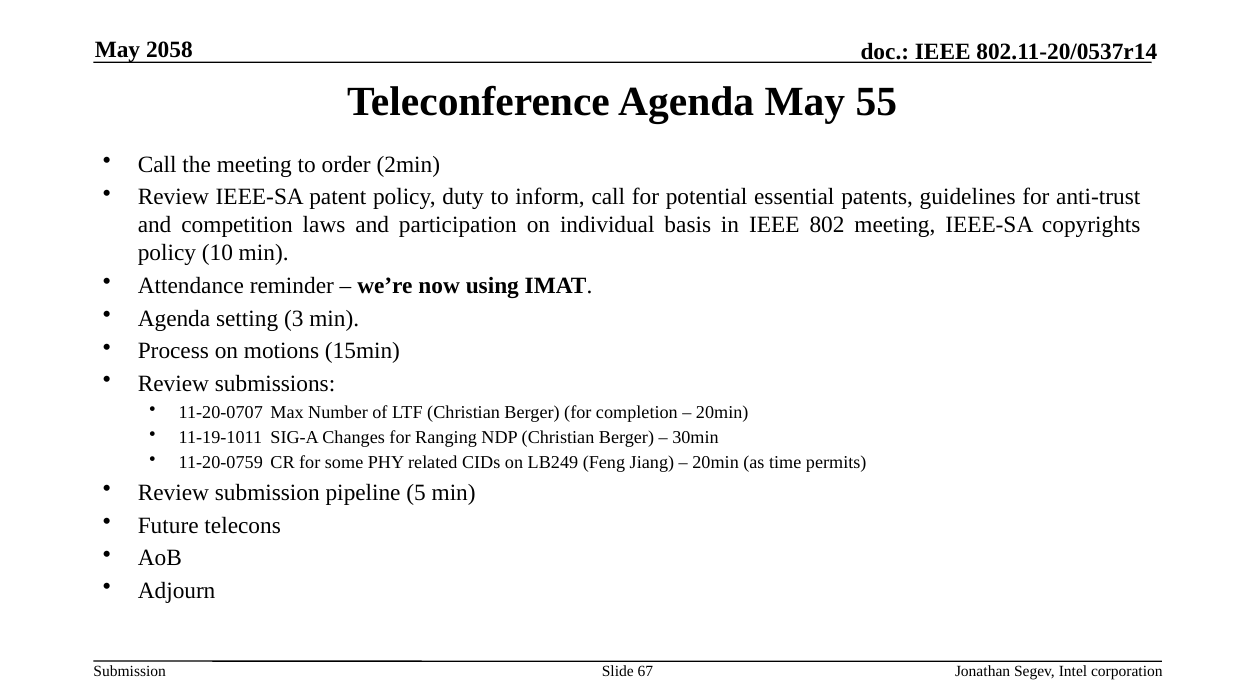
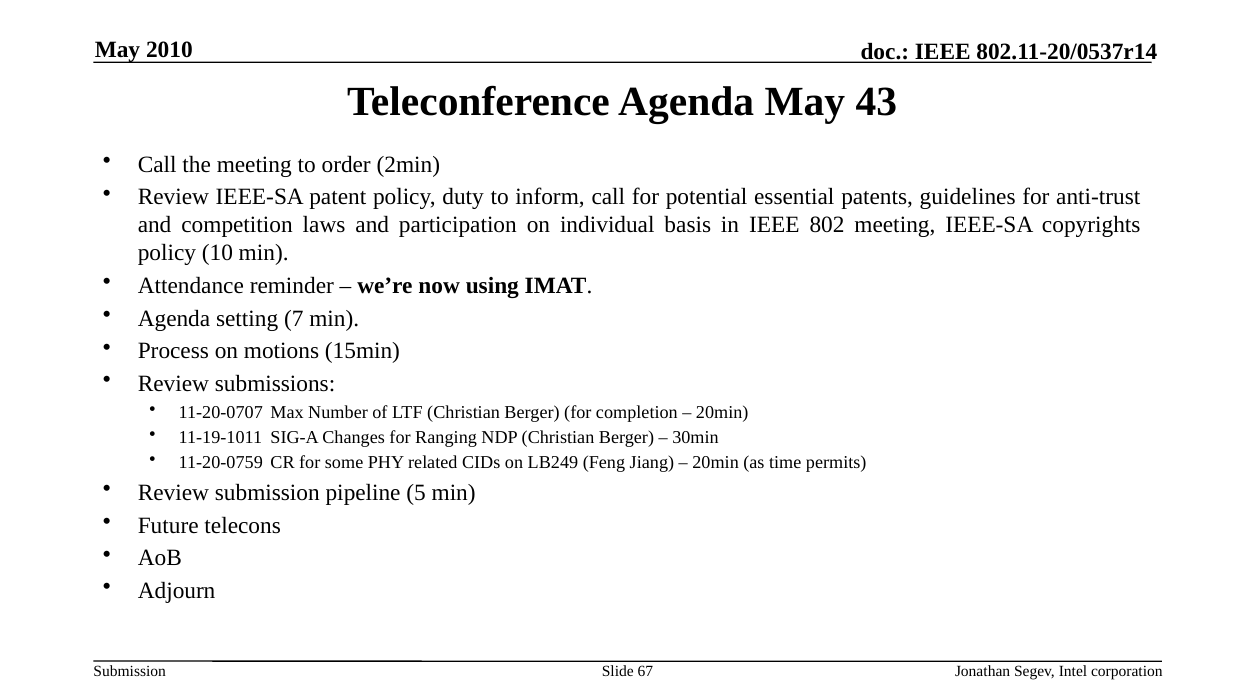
2058: 2058 -> 2010 (169, 49)
55: 55 -> 43 (876, 102)
3: 3 -> 7 (294, 319)
